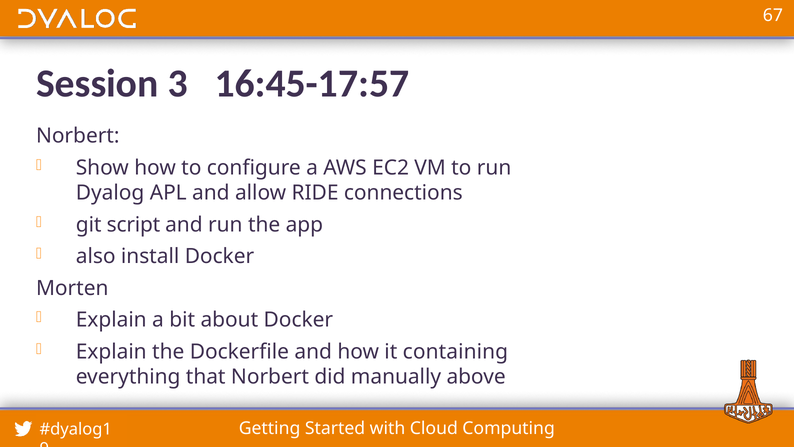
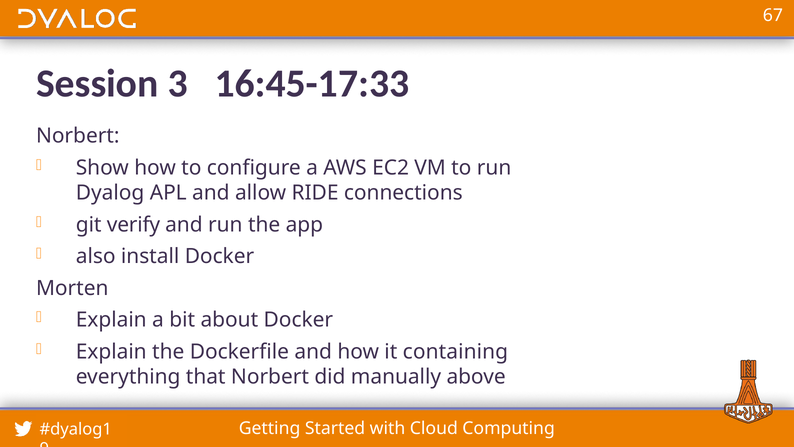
16:45-17:57: 16:45-17:57 -> 16:45-17:33 (312, 84)
script: script -> verify (134, 224)
